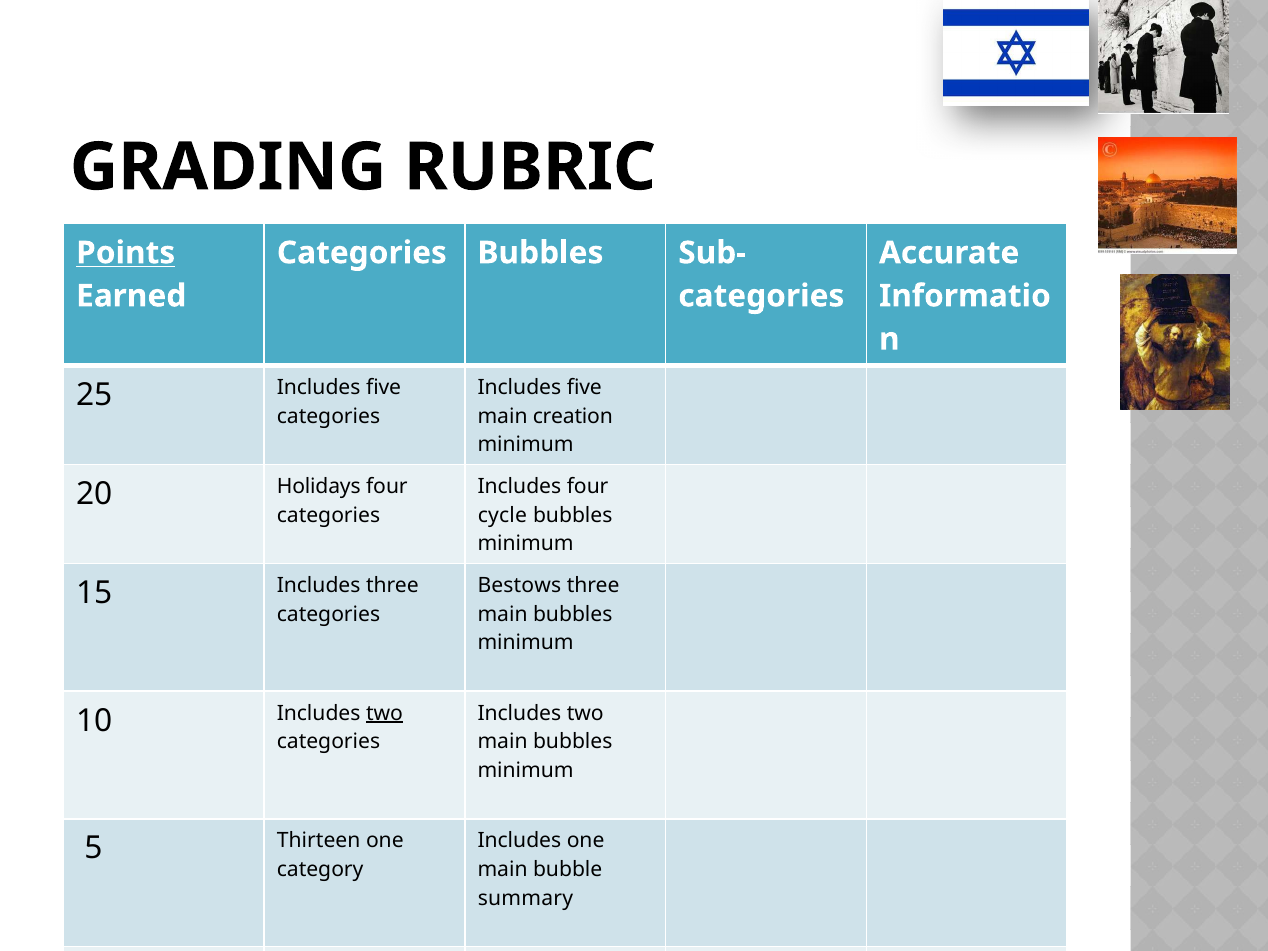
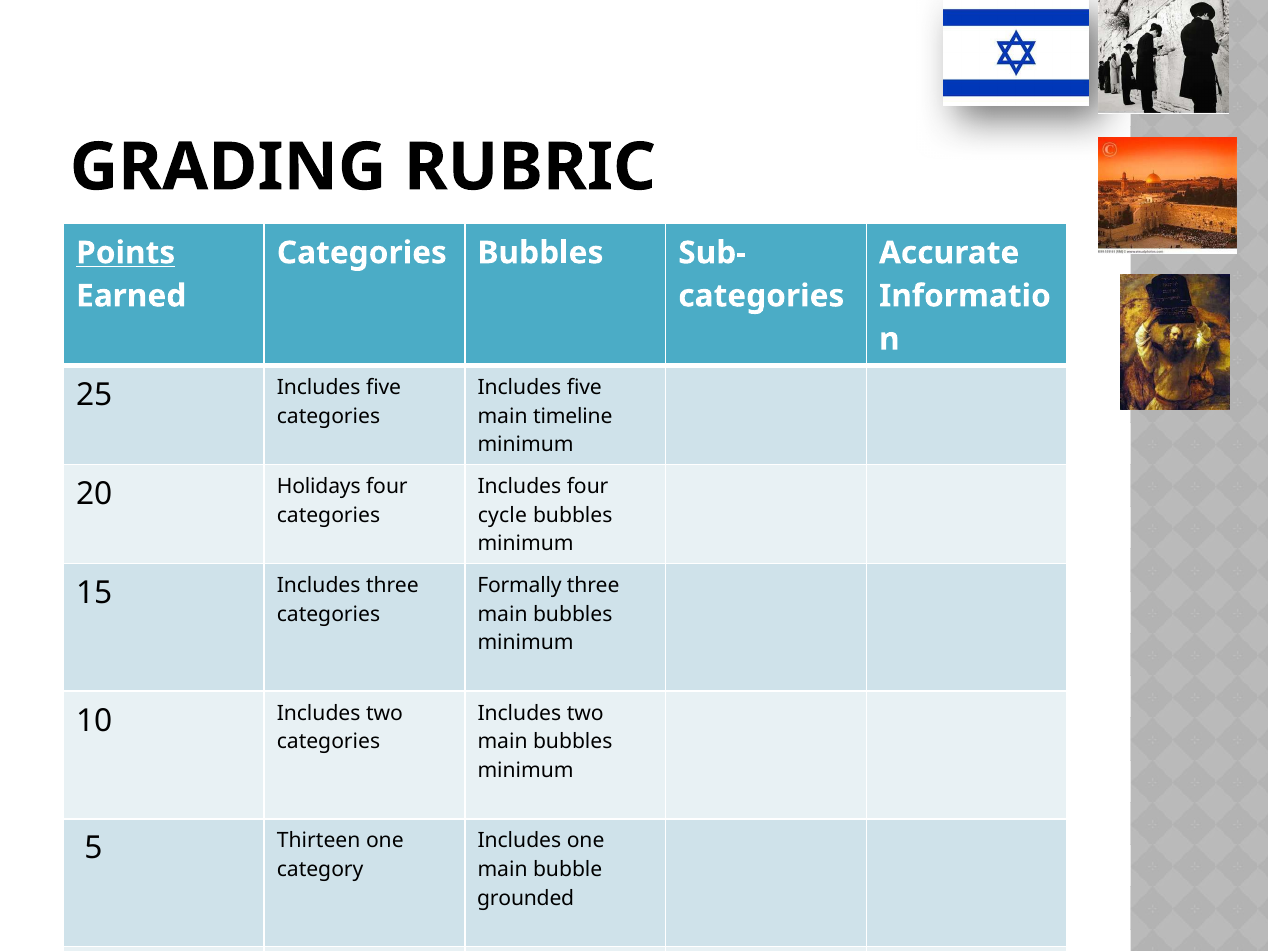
creation: creation -> timeline (573, 416)
Bestows: Bestows -> Formally (520, 585)
two underline: present -> none (384, 713)
summary: summary -> grounded (526, 898)
